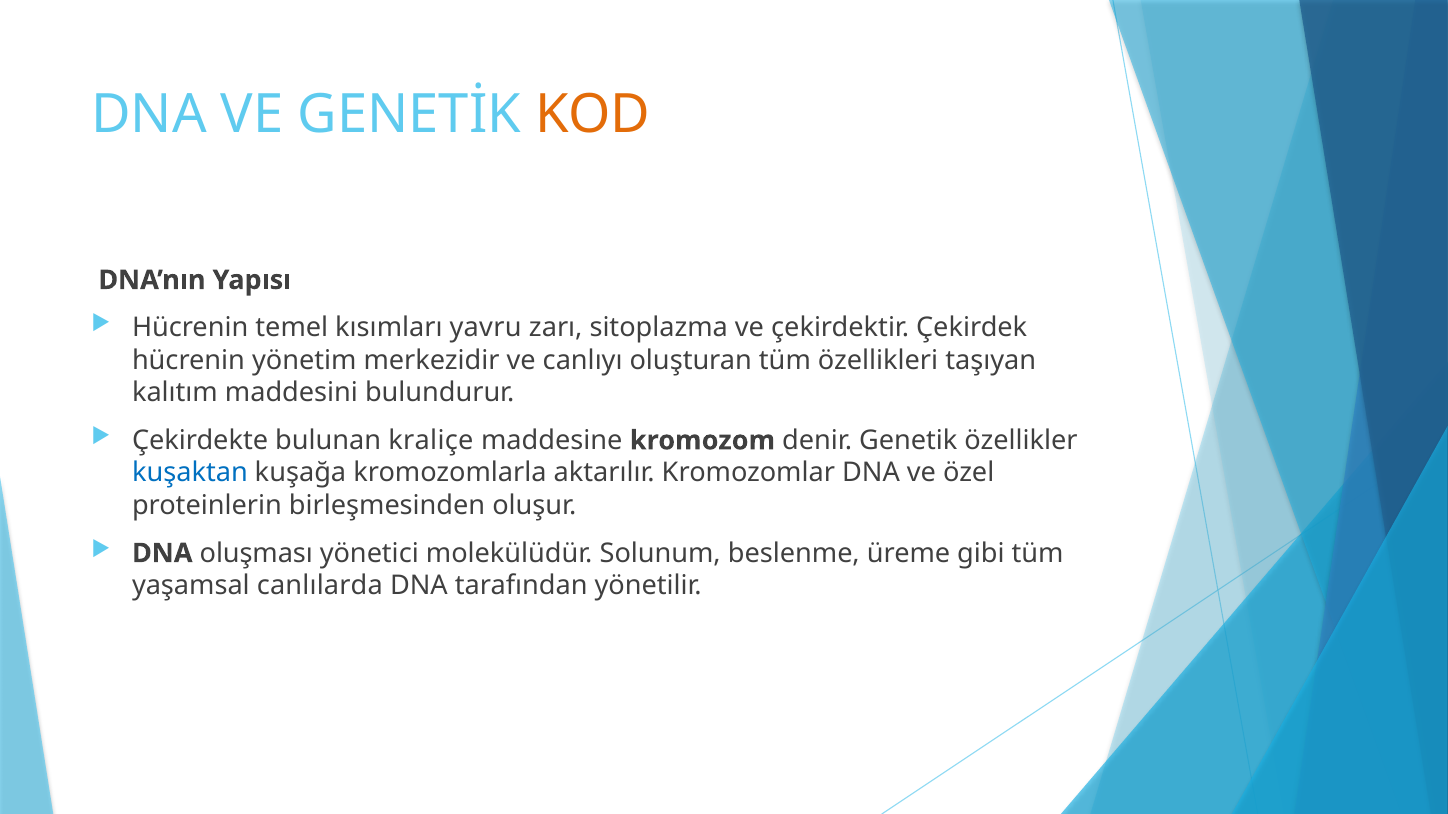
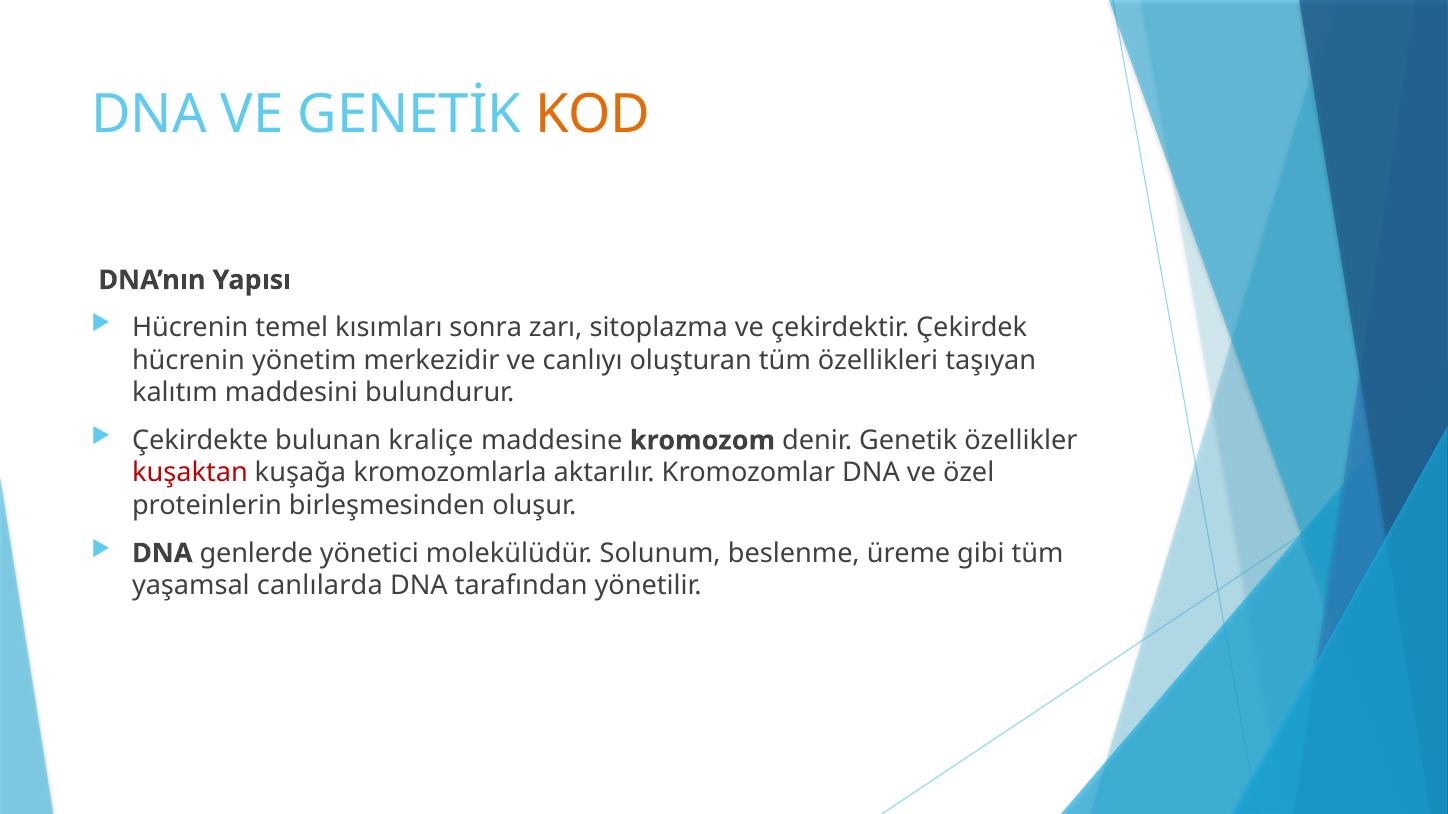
yavru: yavru -> sonra (486, 328)
kuşaktan colour: blue -> red (190, 473)
oluşması: oluşması -> genlerde (256, 554)
